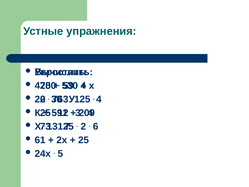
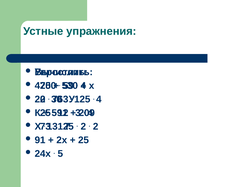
6: 6 -> 2 (96, 126)
61: 61 -> 91 (40, 140)
